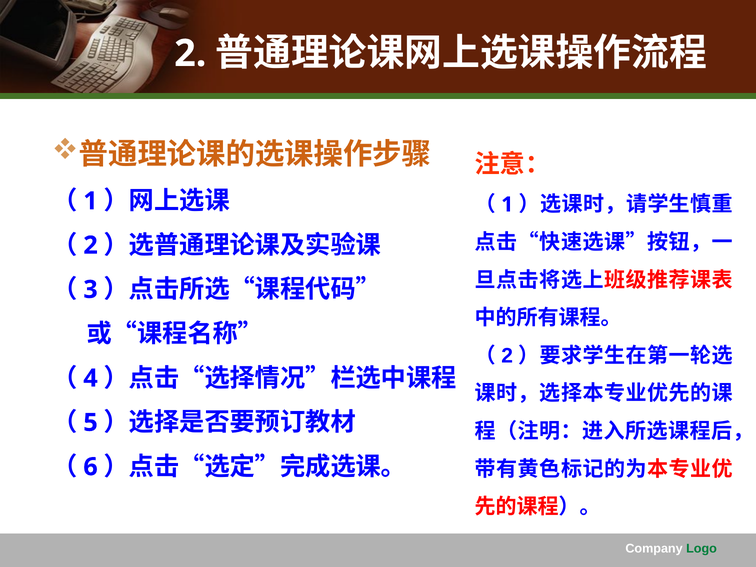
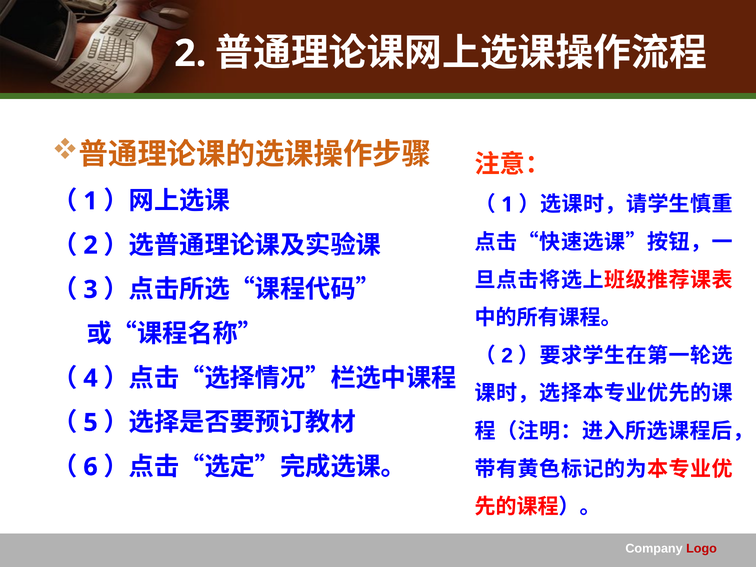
Logo colour: green -> red (702, 548)
